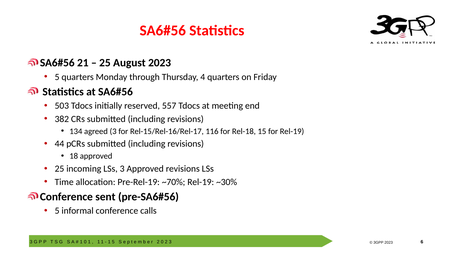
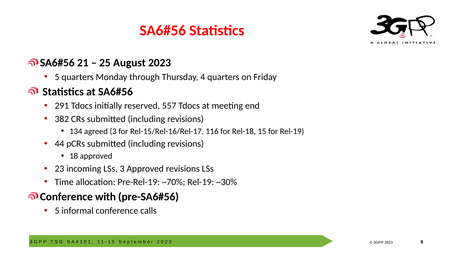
503: 503 -> 291 (62, 106)
25: 25 -> 23 (59, 169)
sent: sent -> with (106, 197)
